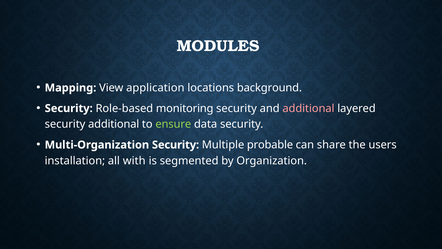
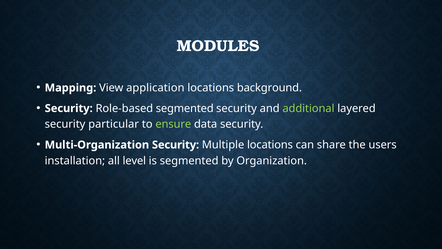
Role-based monitoring: monitoring -> segmented (185, 108)
additional colour: pink -> light green (308, 108)
security additional: additional -> particular (114, 124)
Multiple probable: probable -> locations (270, 145)
with: with -> level (134, 161)
